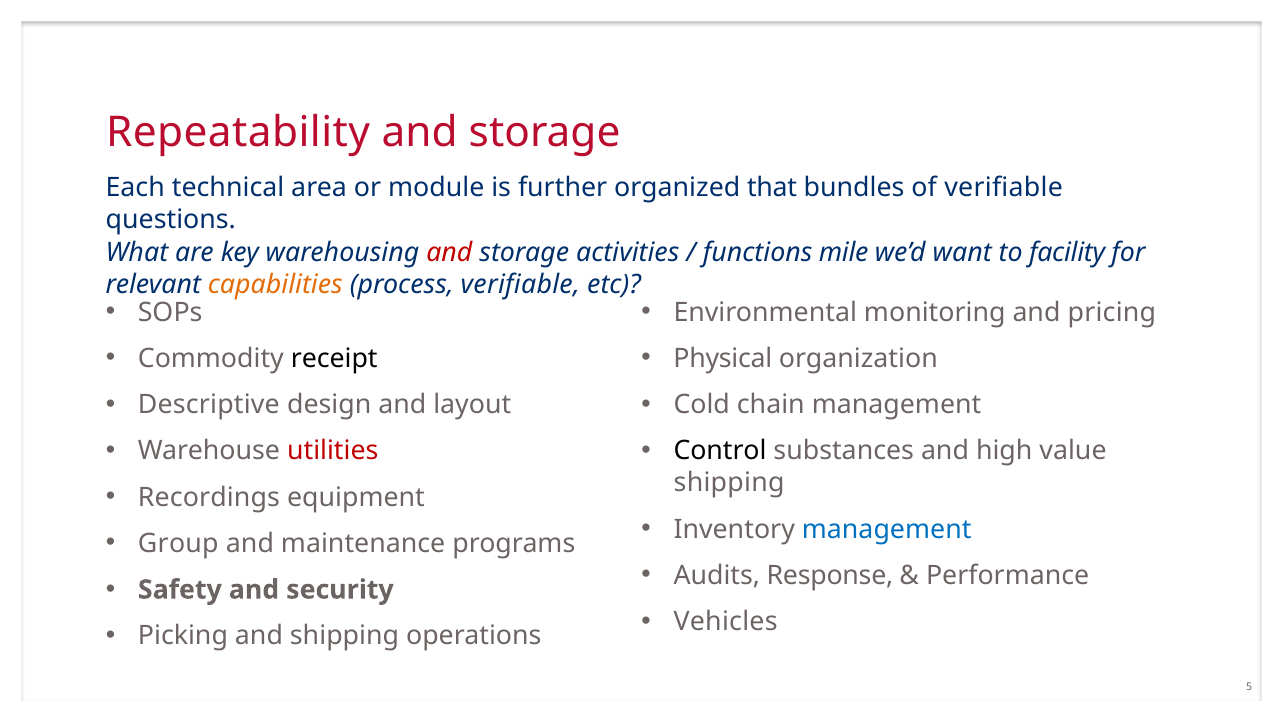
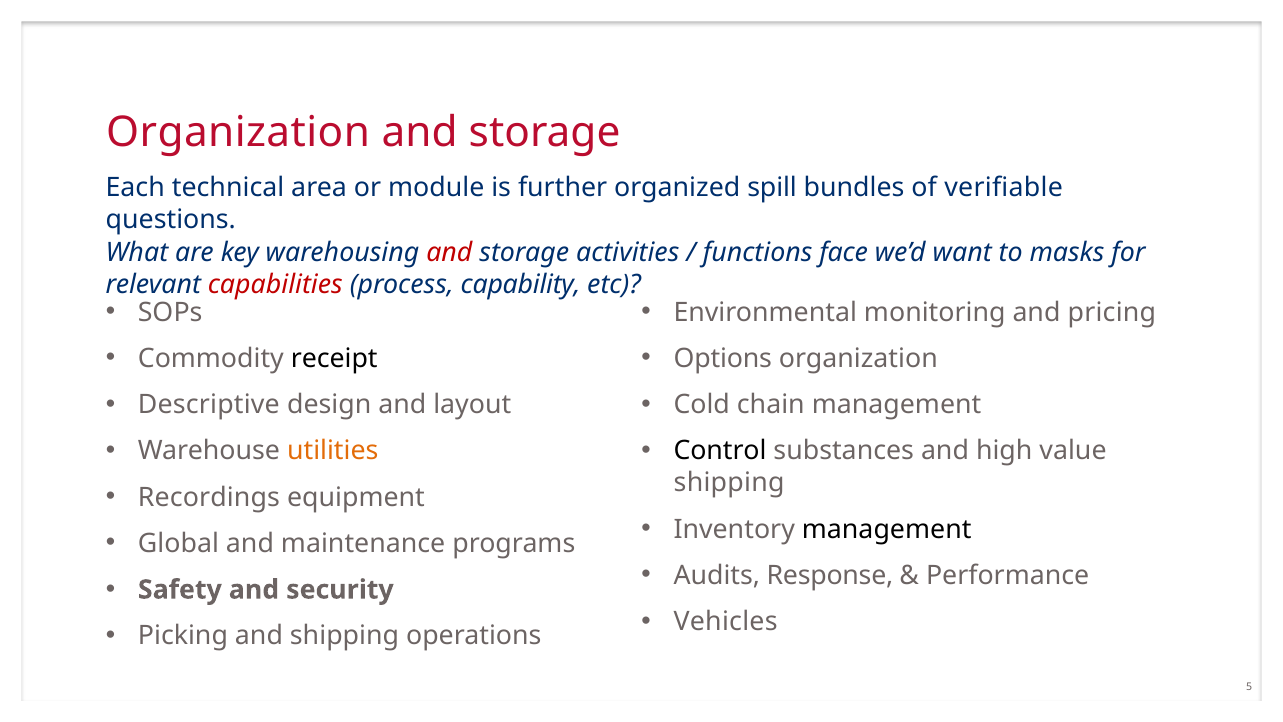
Repeatability: Repeatability -> Organization (238, 132)
that: that -> spill (772, 188)
mile: mile -> face (844, 252)
facility: facility -> masks (1067, 252)
capabilities colour: orange -> red (275, 284)
process verifiable: verifiable -> capability (521, 284)
Physical: Physical -> Options (723, 358)
utilities colour: red -> orange (333, 451)
management colour: blue -> black (887, 529)
Group: Group -> Global (178, 543)
